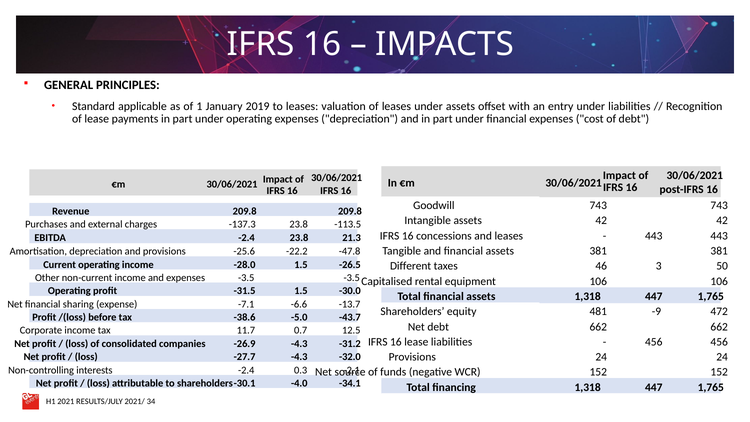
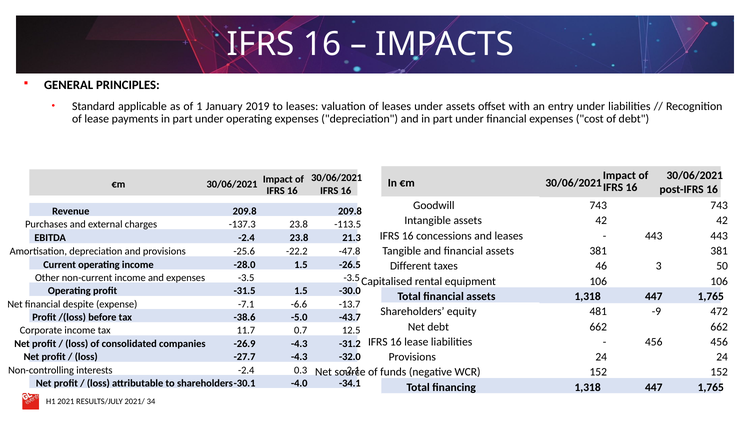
sharing: sharing -> despite (78, 304)
